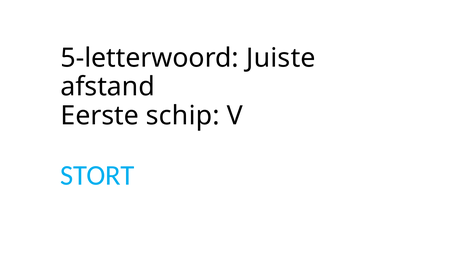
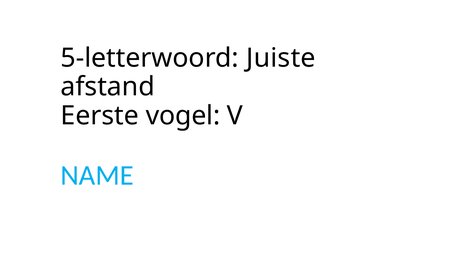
schip: schip -> vogel (183, 116)
STORT: STORT -> NAME (97, 175)
